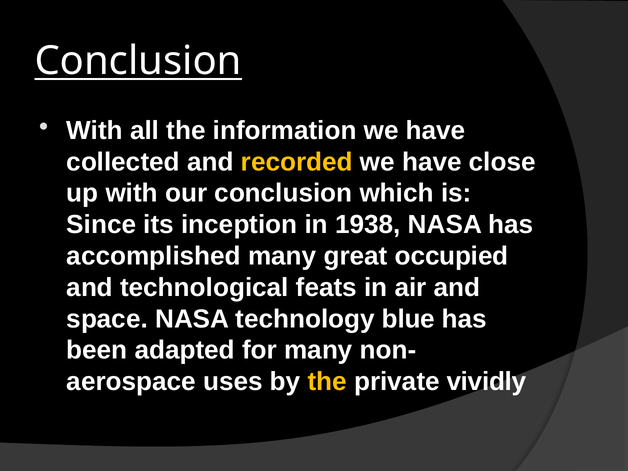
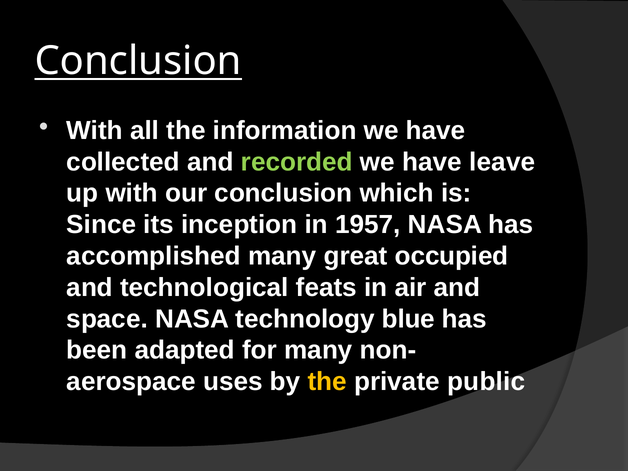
recorded colour: yellow -> light green (297, 162)
close: close -> leave (502, 162)
1938: 1938 -> 1957 (368, 225)
vividly: vividly -> public (486, 382)
